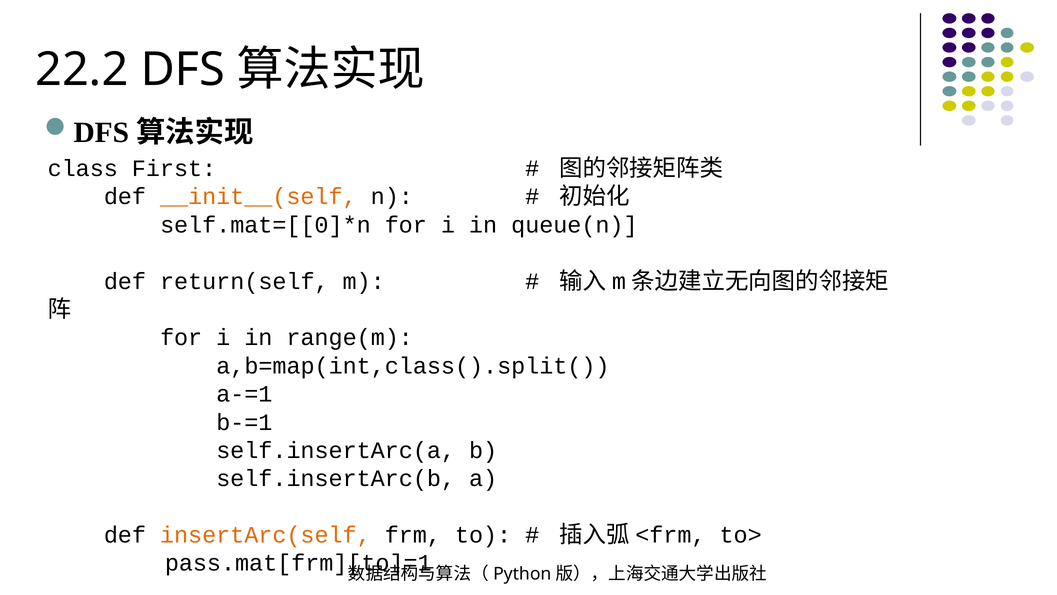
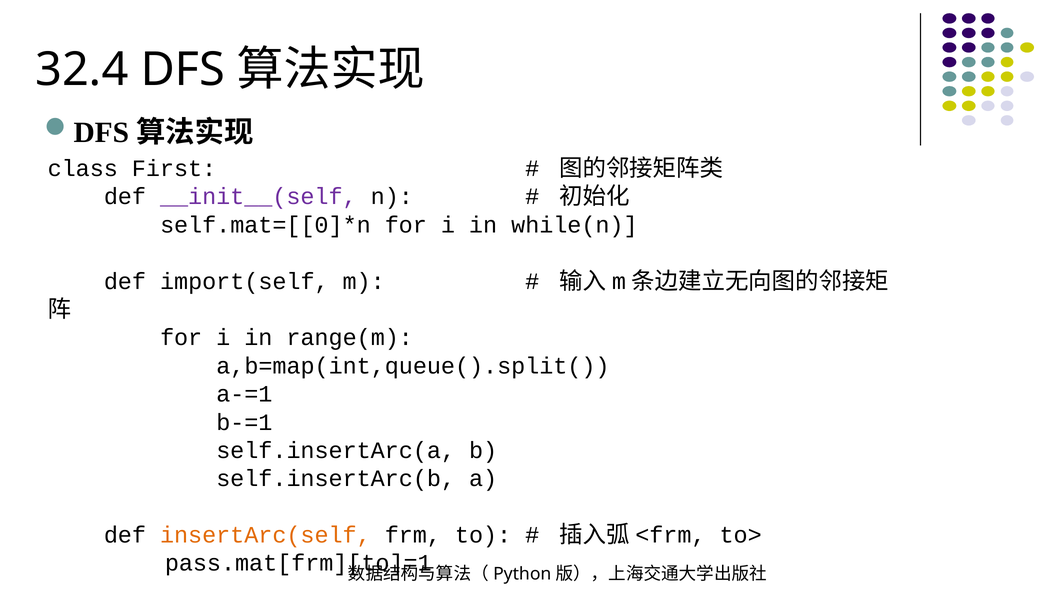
22.2: 22.2 -> 32.4 (82, 70)
__init__(self colour: orange -> purple (258, 197)
queue(n: queue(n -> while(n (574, 225)
return(self: return(self -> import(self (244, 281)
a,b=map(int,class().split(: a,b=map(int,class().split( -> a,b=map(int,queue().split( (413, 366)
